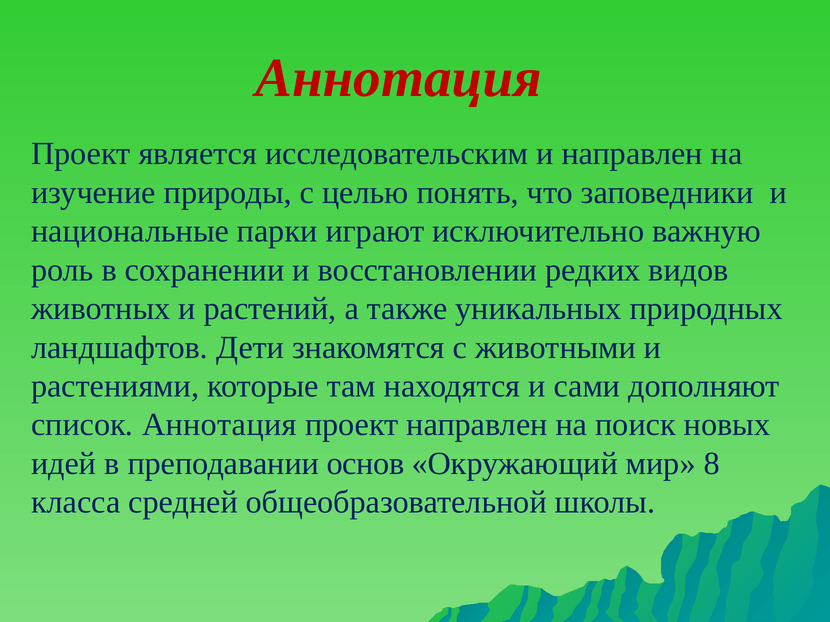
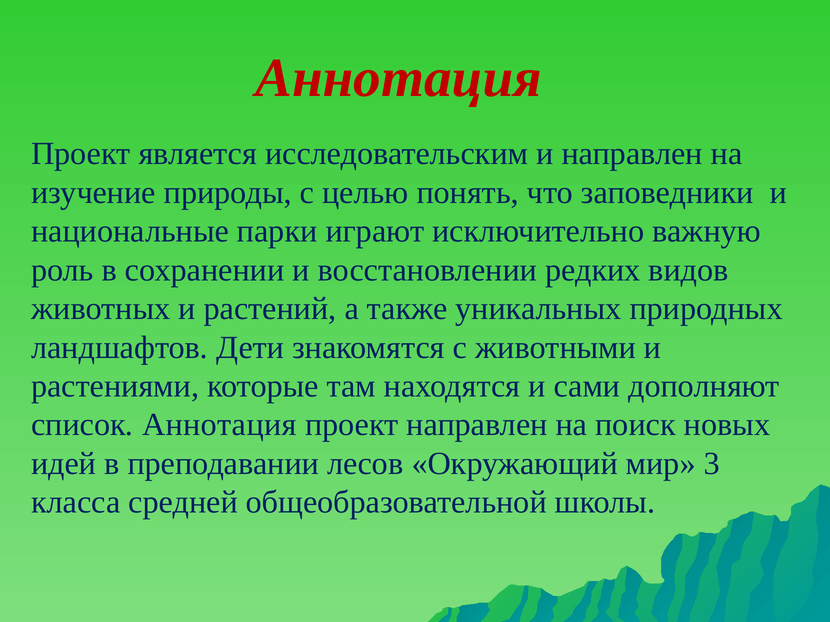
основ: основ -> лесов (365, 464)
8: 8 -> 3 (712, 464)
